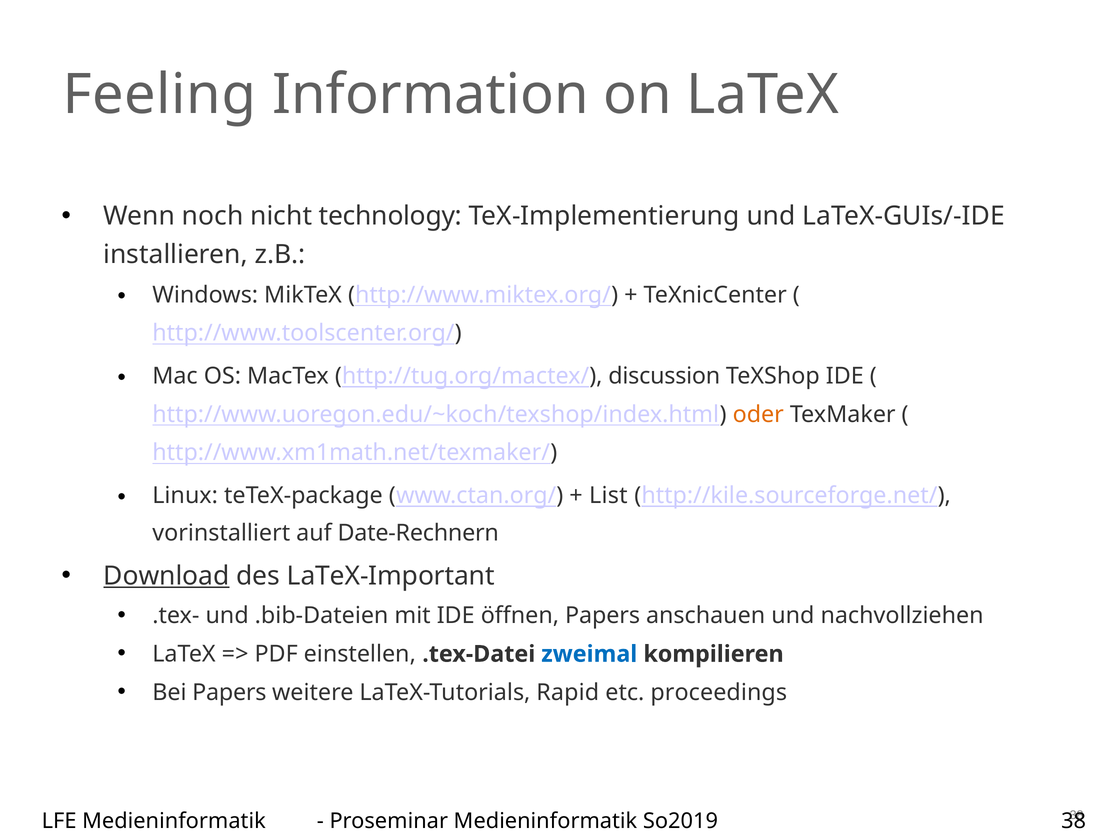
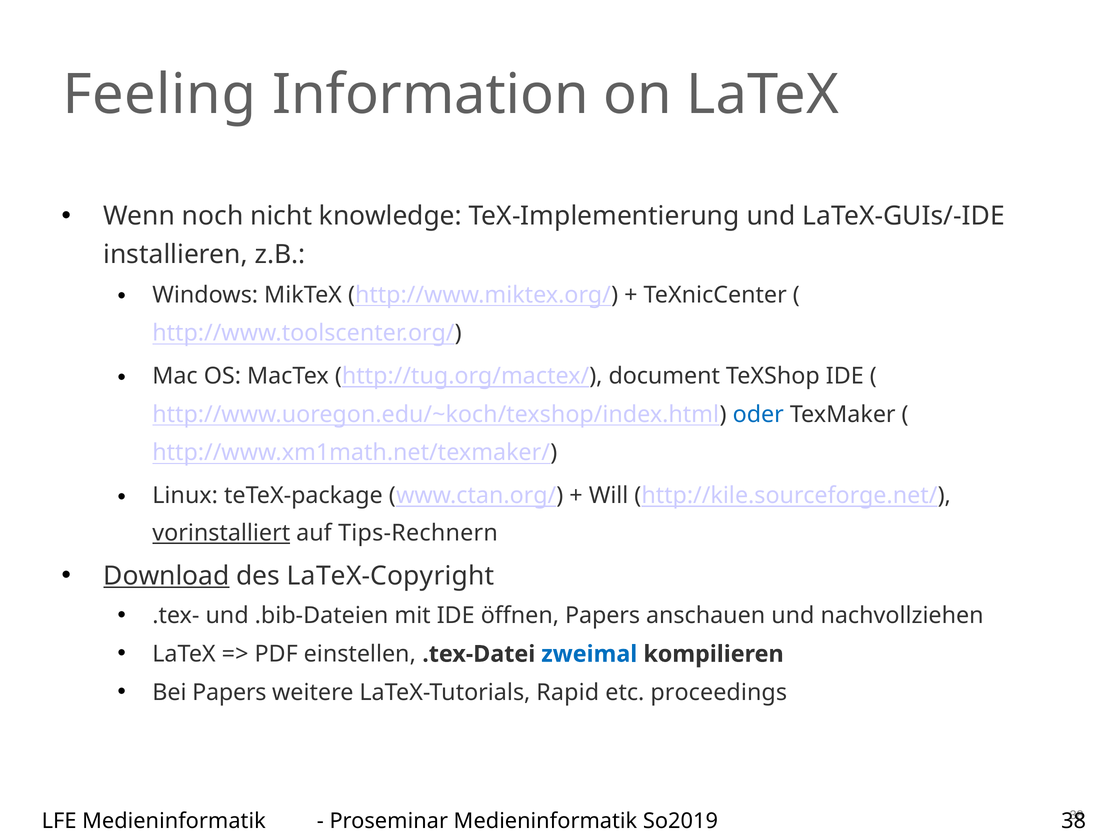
technology: technology -> knowledge (390, 216)
discussion: discussion -> document (664, 376)
oder colour: orange -> blue (758, 414)
List: List -> Will (609, 496)
vorinstalliert underline: none -> present (221, 533)
Date-Rechnern: Date-Rechnern -> Tips-Rechnern (418, 533)
LaTeX-Important: LaTeX-Important -> LaTeX-Copyright (391, 576)
